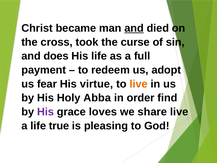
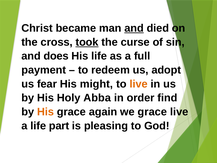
took underline: none -> present (87, 42)
virtue: virtue -> might (96, 84)
His colour: purple -> orange (45, 112)
loves: loves -> again (103, 112)
we share: share -> grace (152, 112)
true: true -> part (59, 126)
